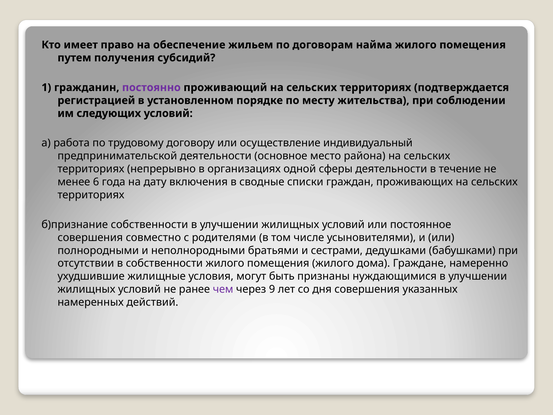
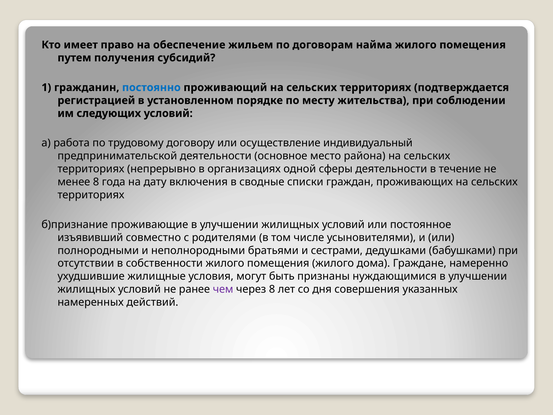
постоянно colour: purple -> blue (151, 87)
менее 6: 6 -> 8 (96, 182)
б)признание собственности: собственности -> проживающие (150, 224)
совершения: совершения -> изъявивший (90, 237)
через 9: 9 -> 8 (272, 289)
